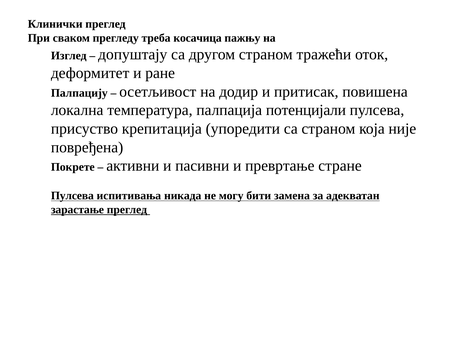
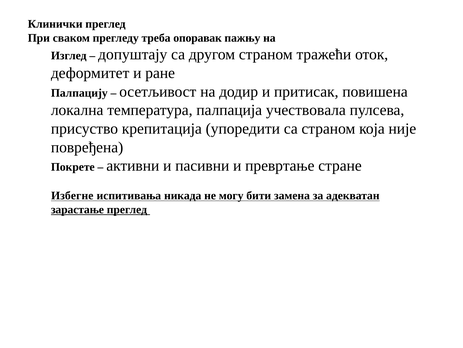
косачица: косачица -> опоравак (198, 38)
потенцијали: потенцијали -> учествовала (306, 110)
Пулсева: Пулсева -> Избегне (72, 195)
